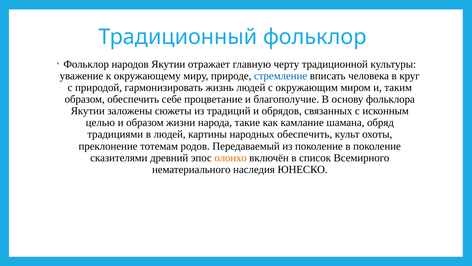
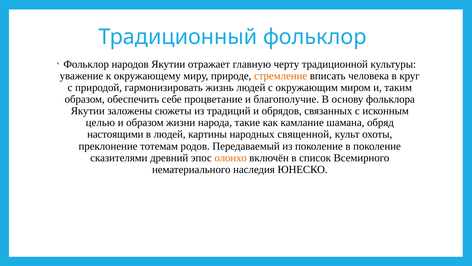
стремление colour: blue -> orange (281, 76)
традициями: традициями -> настоящими (115, 134)
народных обеспечить: обеспечить -> священной (305, 134)
